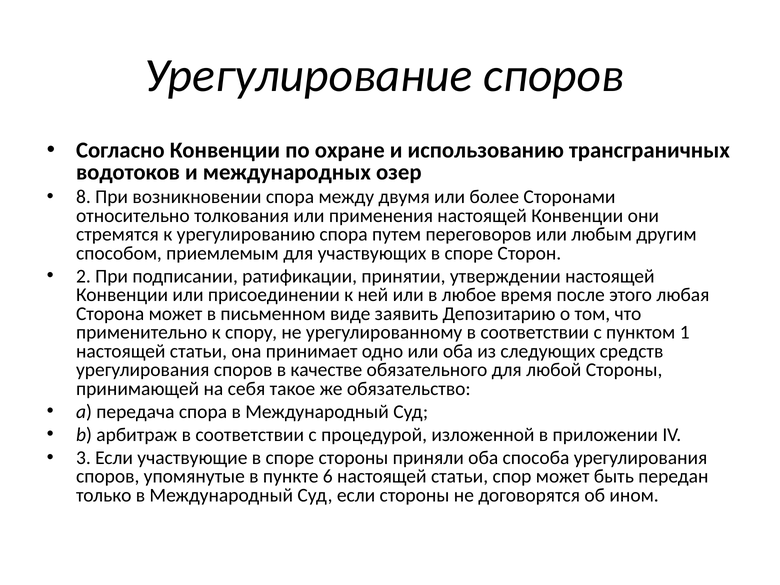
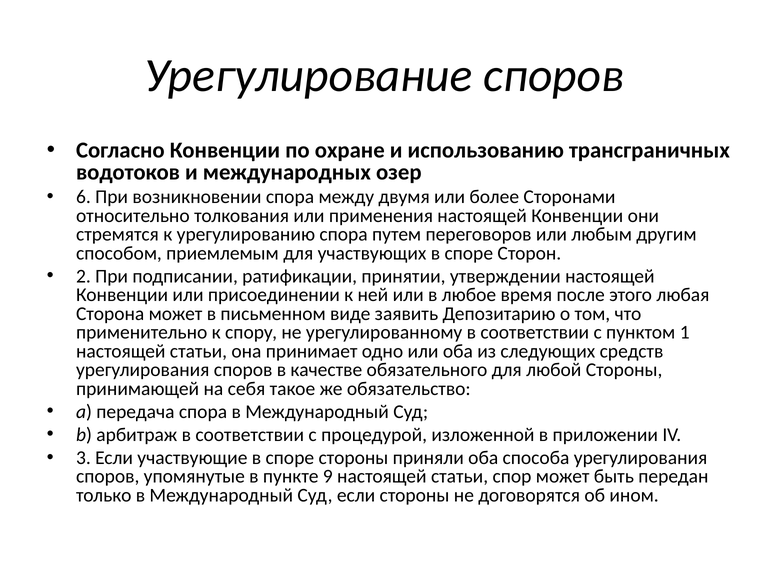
8: 8 -> 6 (83, 197)
6: 6 -> 9 (328, 477)
